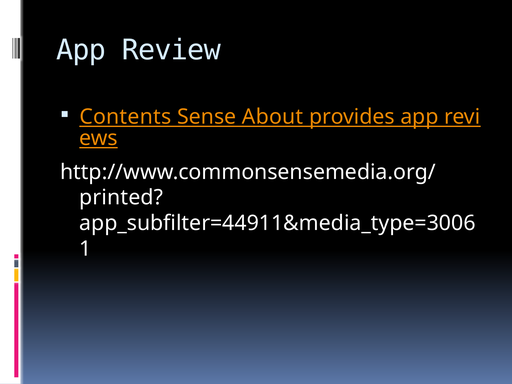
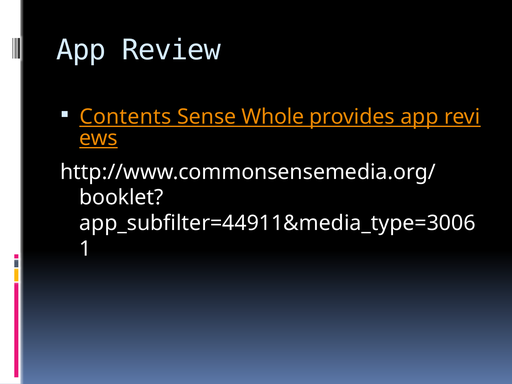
About: About -> Whole (273, 117)
printed: printed -> booklet (121, 198)
